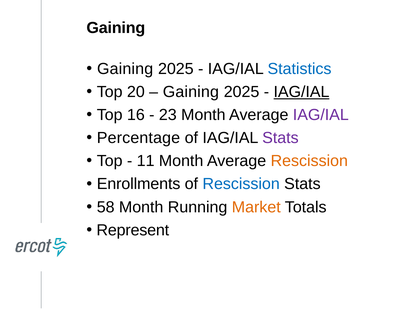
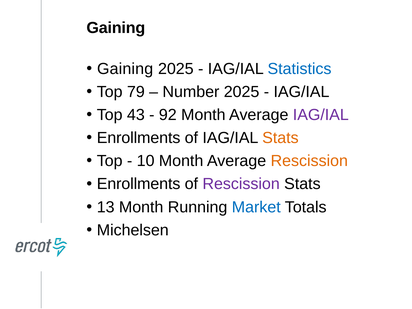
20: 20 -> 79 (136, 92)
Gaining: Gaining -> Number (191, 92)
IAG/IAL underline: present -> none (302, 92)
16: 16 -> 43 (136, 115)
23: 23 -> 92 (168, 115)
Percentage: Percentage -> Enrollments (139, 138)
Stats colour: purple -> orange (280, 138)
11: 11 -> 10 (146, 161)
Rescission colour: blue -> purple (241, 184)
58: 58 -> 13 (106, 207)
Market colour: orange -> blue (256, 207)
Represent: Represent -> Michelsen (133, 230)
